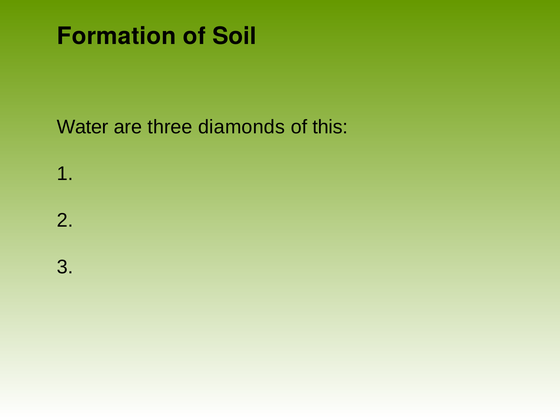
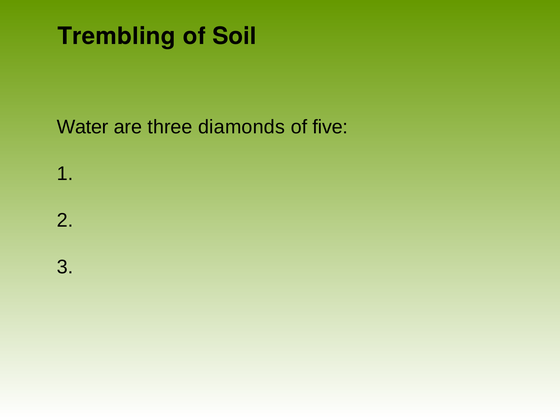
Formation: Formation -> Trembling (116, 36)
this: this -> five (330, 127)
